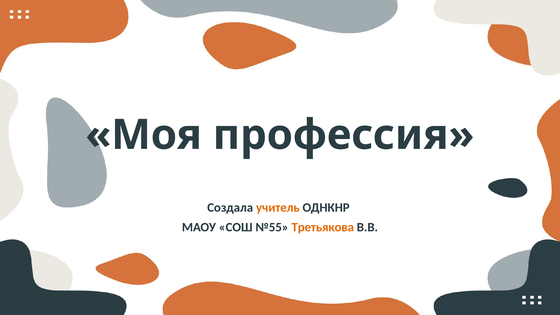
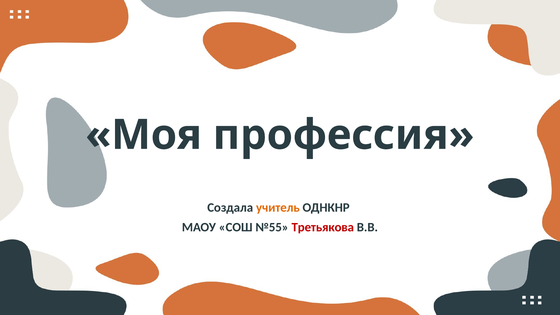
Третьякова colour: orange -> red (323, 227)
